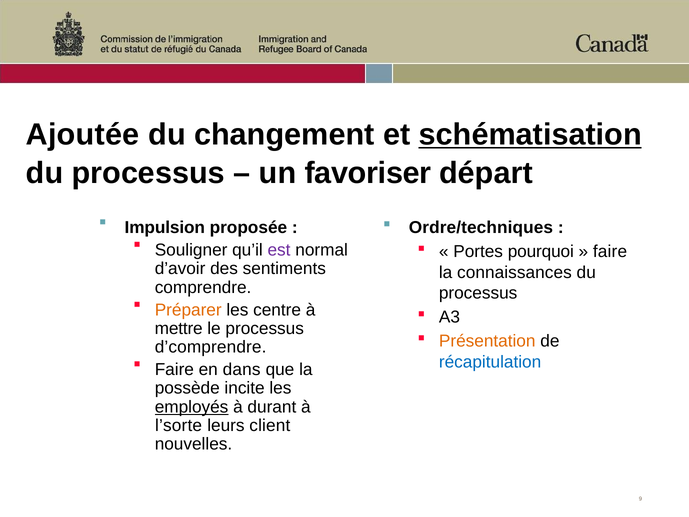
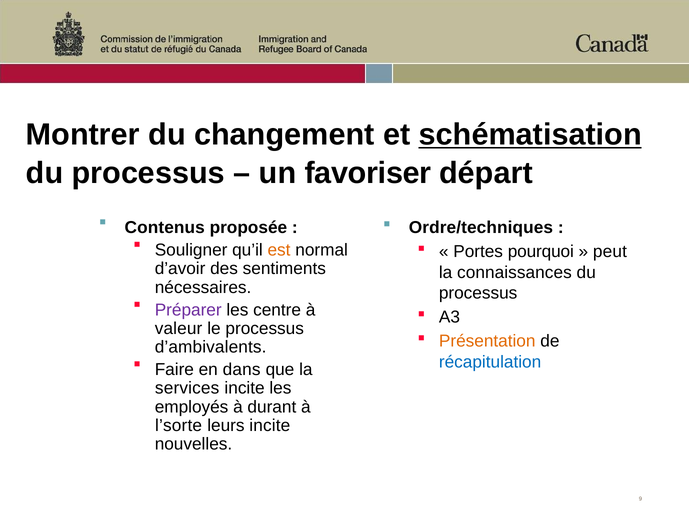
Ajoutée: Ajoutée -> Montrer (83, 135)
Impulsion: Impulsion -> Contenus (165, 227)
est colour: purple -> orange (279, 250)
faire: faire -> peut (610, 252)
comprendre: comprendre -> nécessaires (203, 287)
Préparer colour: orange -> purple (188, 310)
mettre: mettre -> valeur (179, 328)
d’comprendre: d’comprendre -> d’ambivalents (211, 347)
possède: possède -> services (187, 388)
employés underline: present -> none (192, 407)
leurs client: client -> incite (270, 425)
